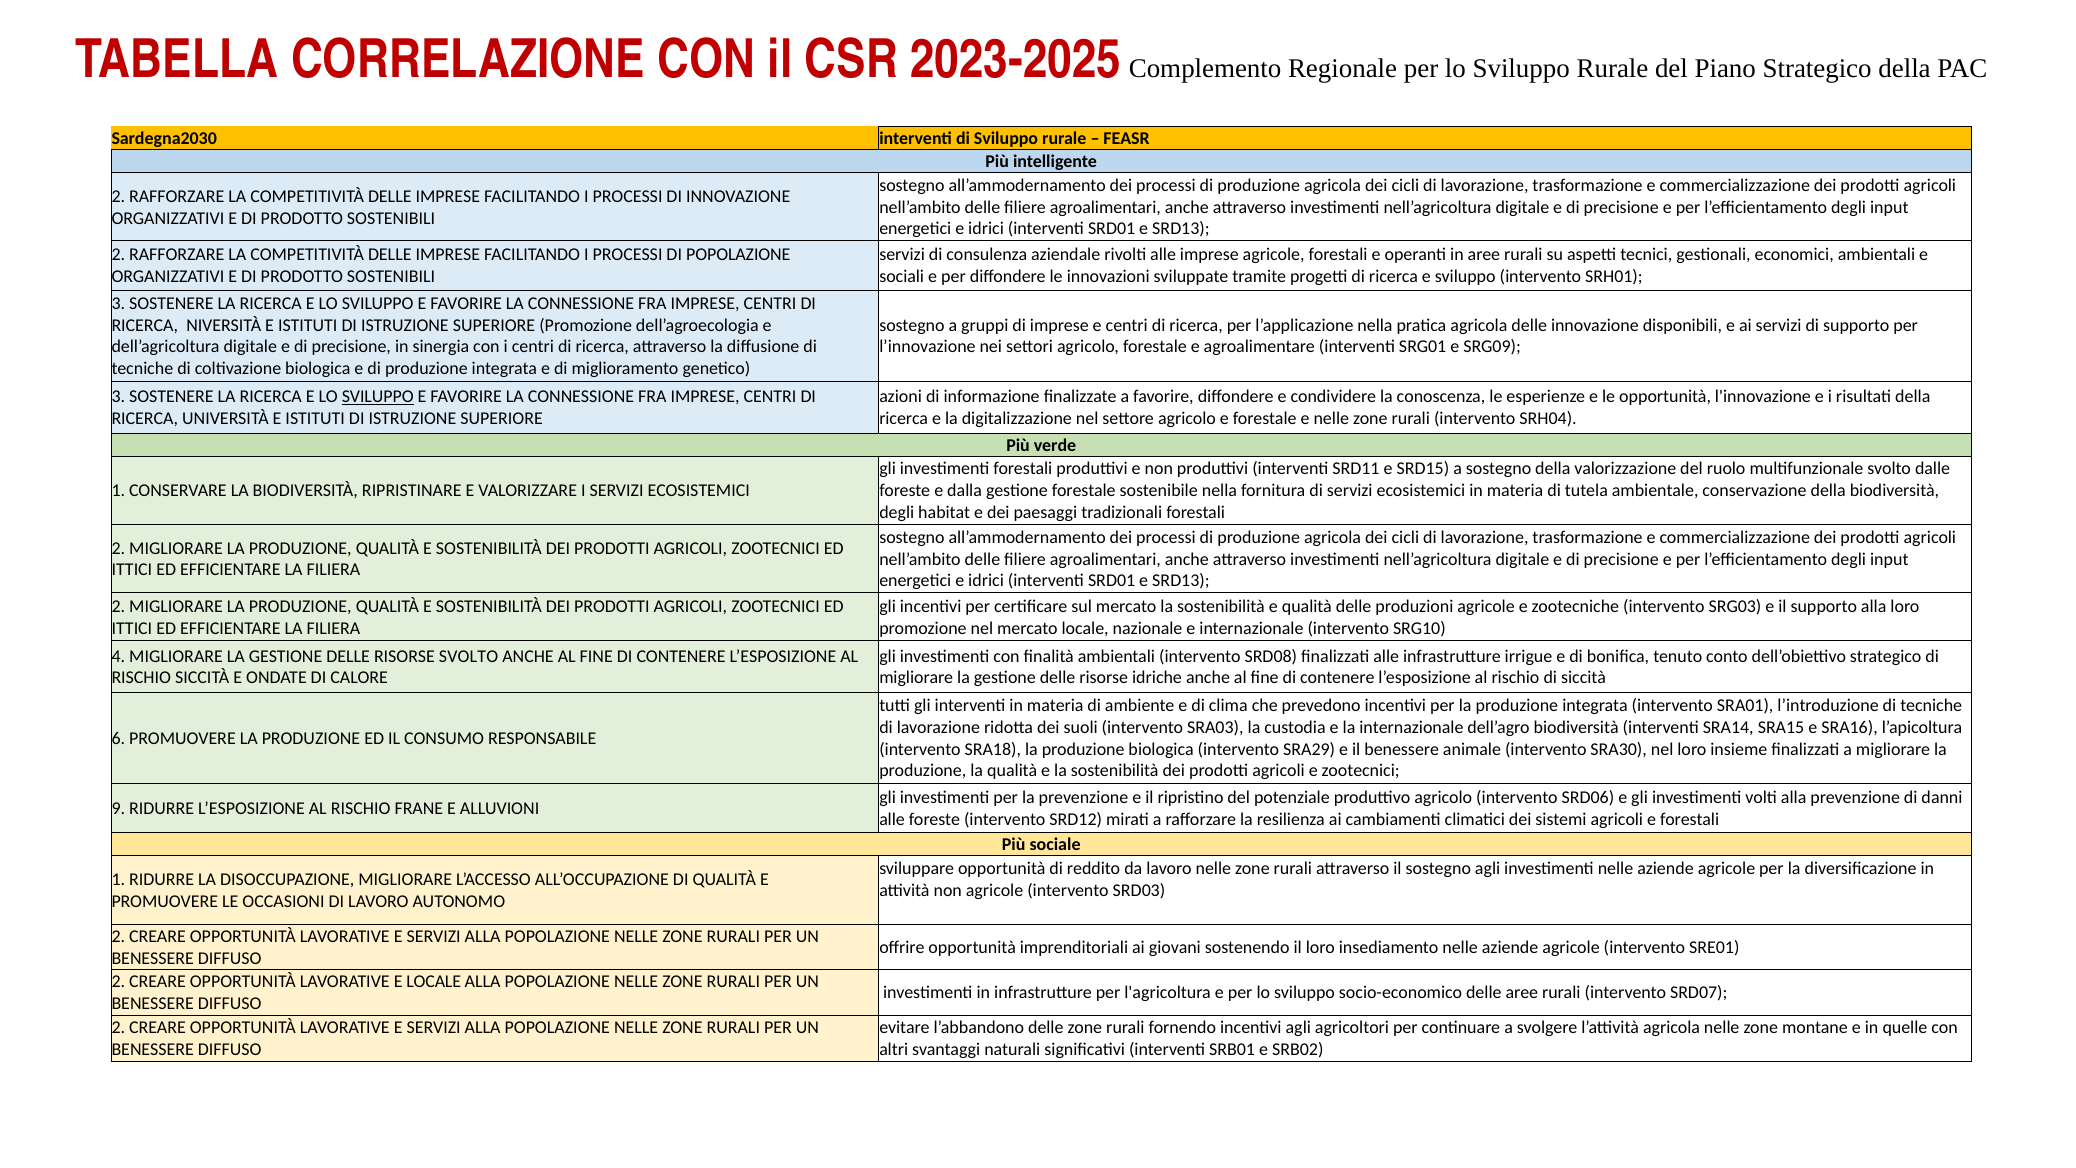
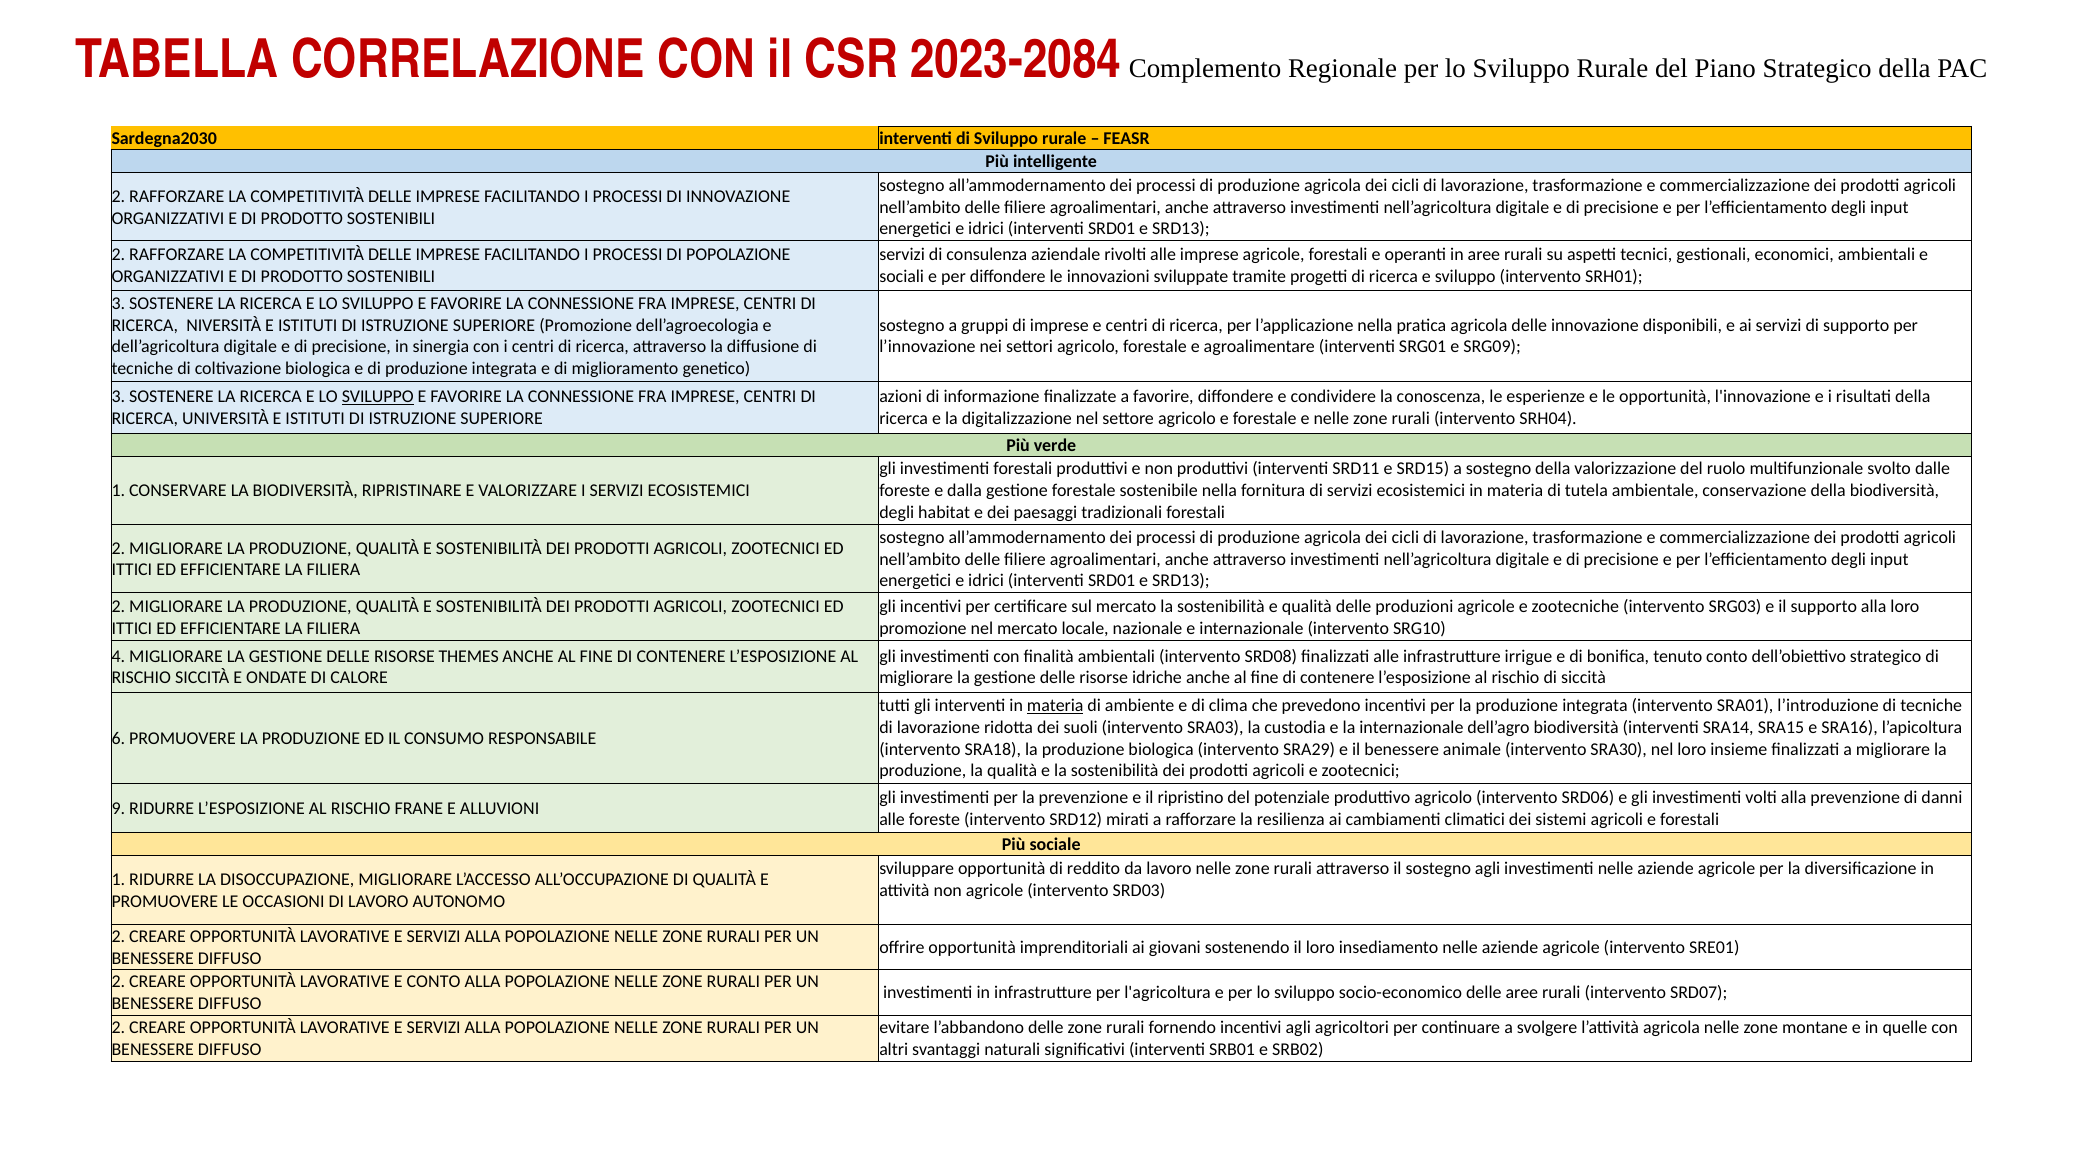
2023-2025: 2023-2025 -> 2023-2084 (1016, 60)
RISORSE SVOLTO: SVOLTO -> THEMES (469, 656)
materia underline: none -> present (1055, 705)
E LOCALE: LOCALE -> CONTO (434, 982)
